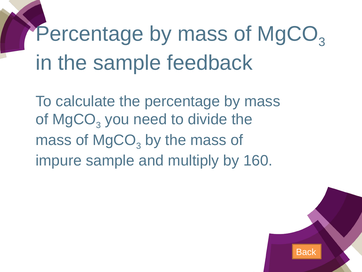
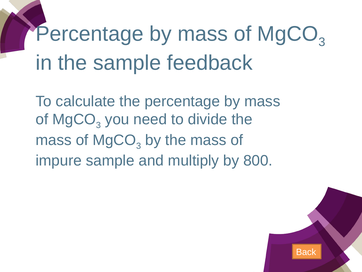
160: 160 -> 800 (258, 160)
